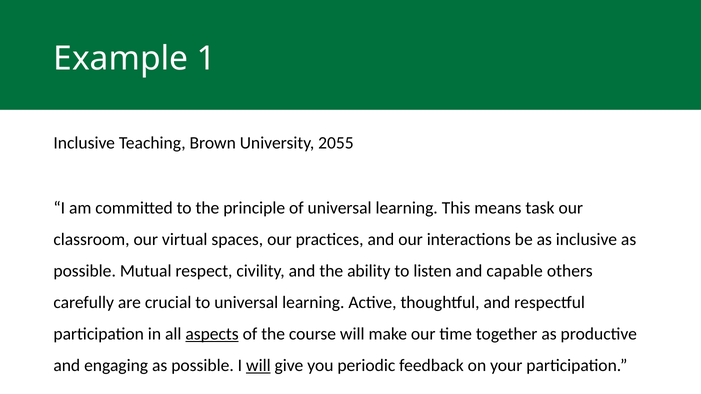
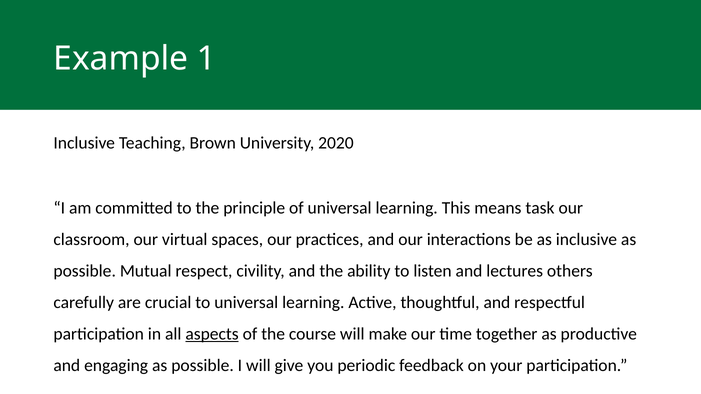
2055: 2055 -> 2020 (336, 143)
capable: capable -> lectures (515, 271)
will underline: present -> none (258, 366)
